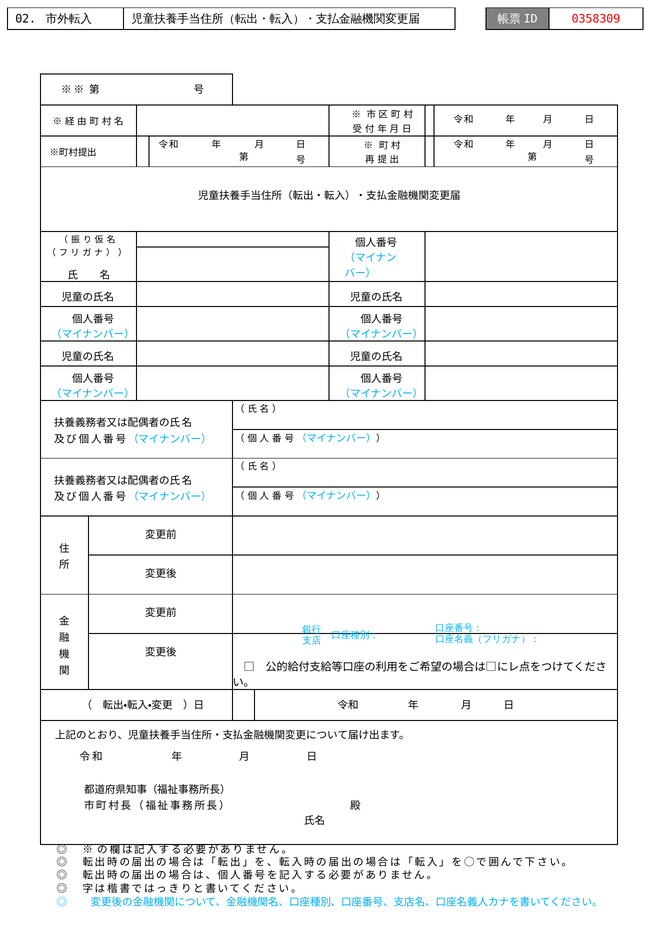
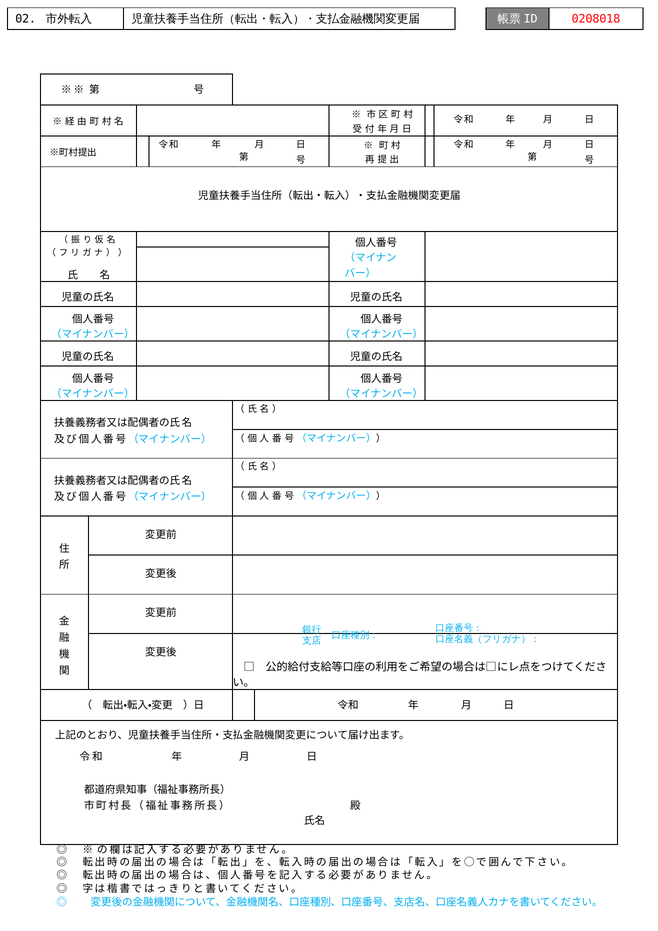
0358309: 0358309 -> 0208018 (596, 19)
